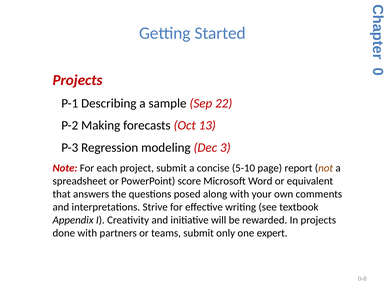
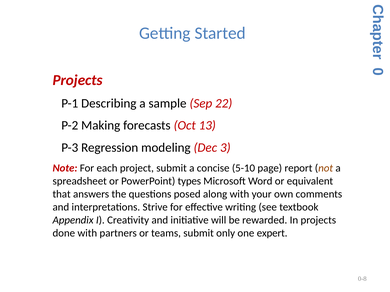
score: score -> types (189, 181)
